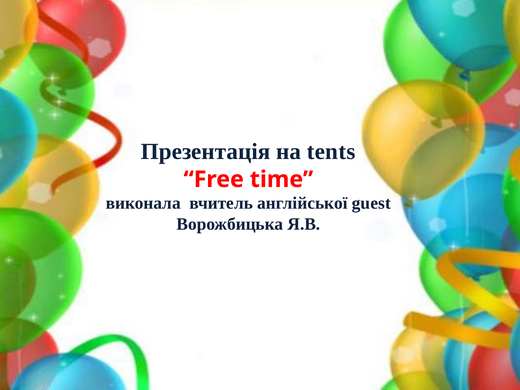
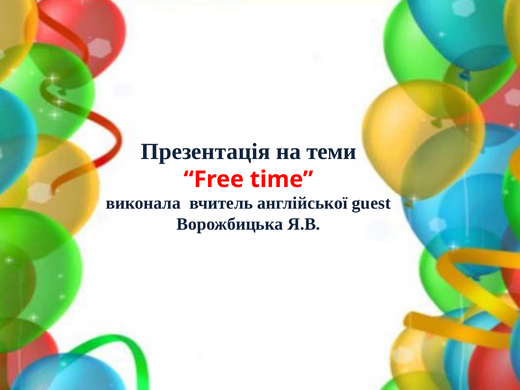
tents: tents -> теми (331, 152)
